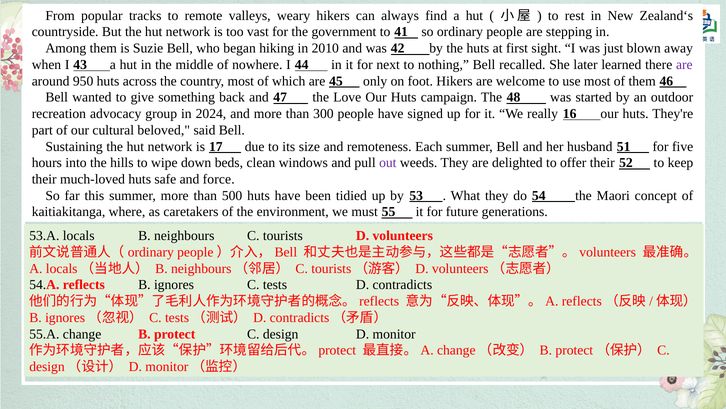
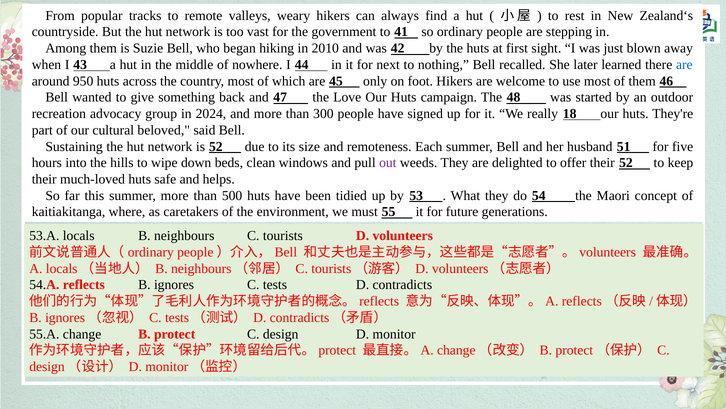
are colour: purple -> blue (684, 65)
16: 16 -> 18 (570, 114)
is 17: 17 -> 52 (216, 146)
force: force -> helps (219, 179)
